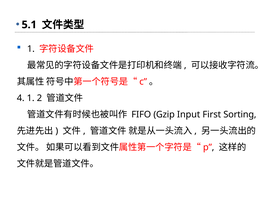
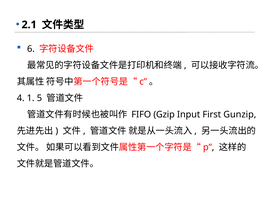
5.1: 5.1 -> 2.1 (29, 25)
1: 1 -> 6 (31, 49)
2: 2 -> 5 (39, 98)
Sorting: Sorting -> Gunzip (240, 114)
